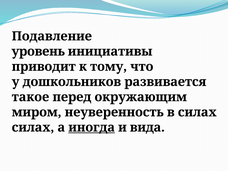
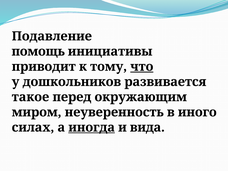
уровень: уровень -> помощь (38, 51)
что underline: none -> present (142, 67)
в силах: силах -> иного (197, 112)
